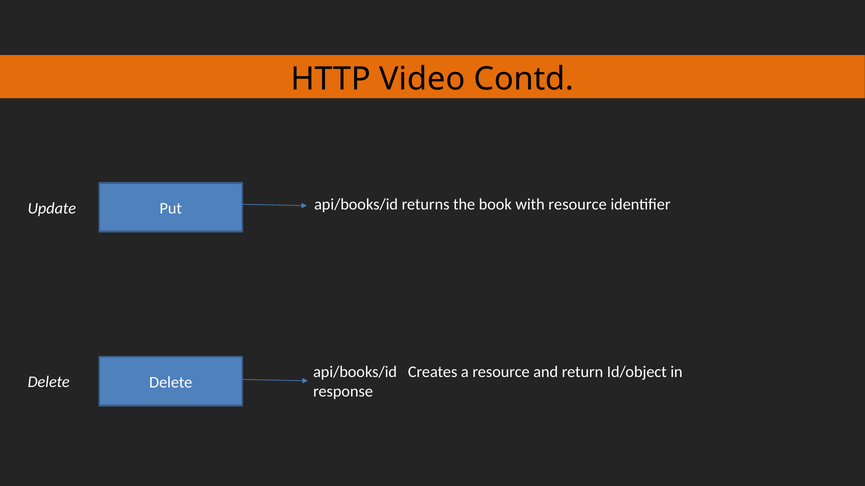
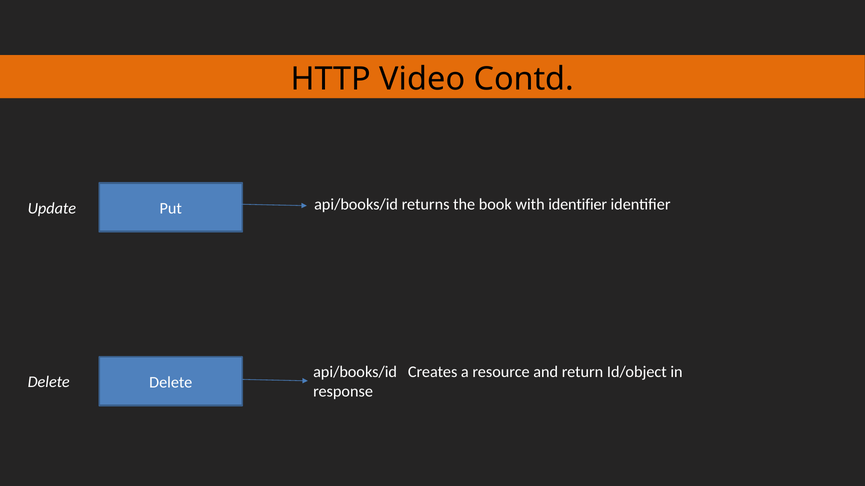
with resource: resource -> identifier (578, 204)
